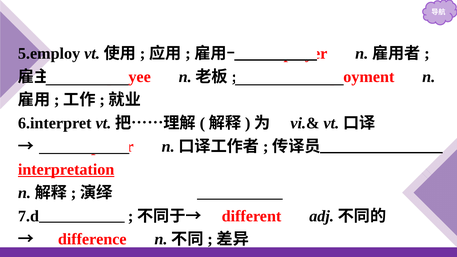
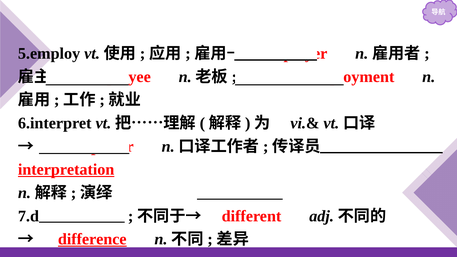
difference underline: none -> present (92, 239)
